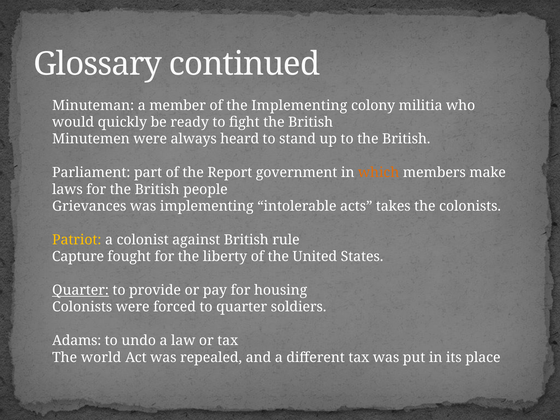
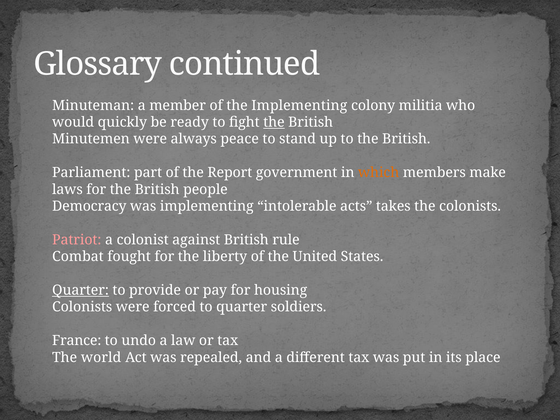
the underline: none -> present (274, 122)
heard: heard -> peace (240, 139)
Grievances: Grievances -> Democracy (89, 206)
Patriot colour: yellow -> pink (77, 240)
Capture: Capture -> Combat (78, 257)
Adams: Adams -> France (77, 341)
